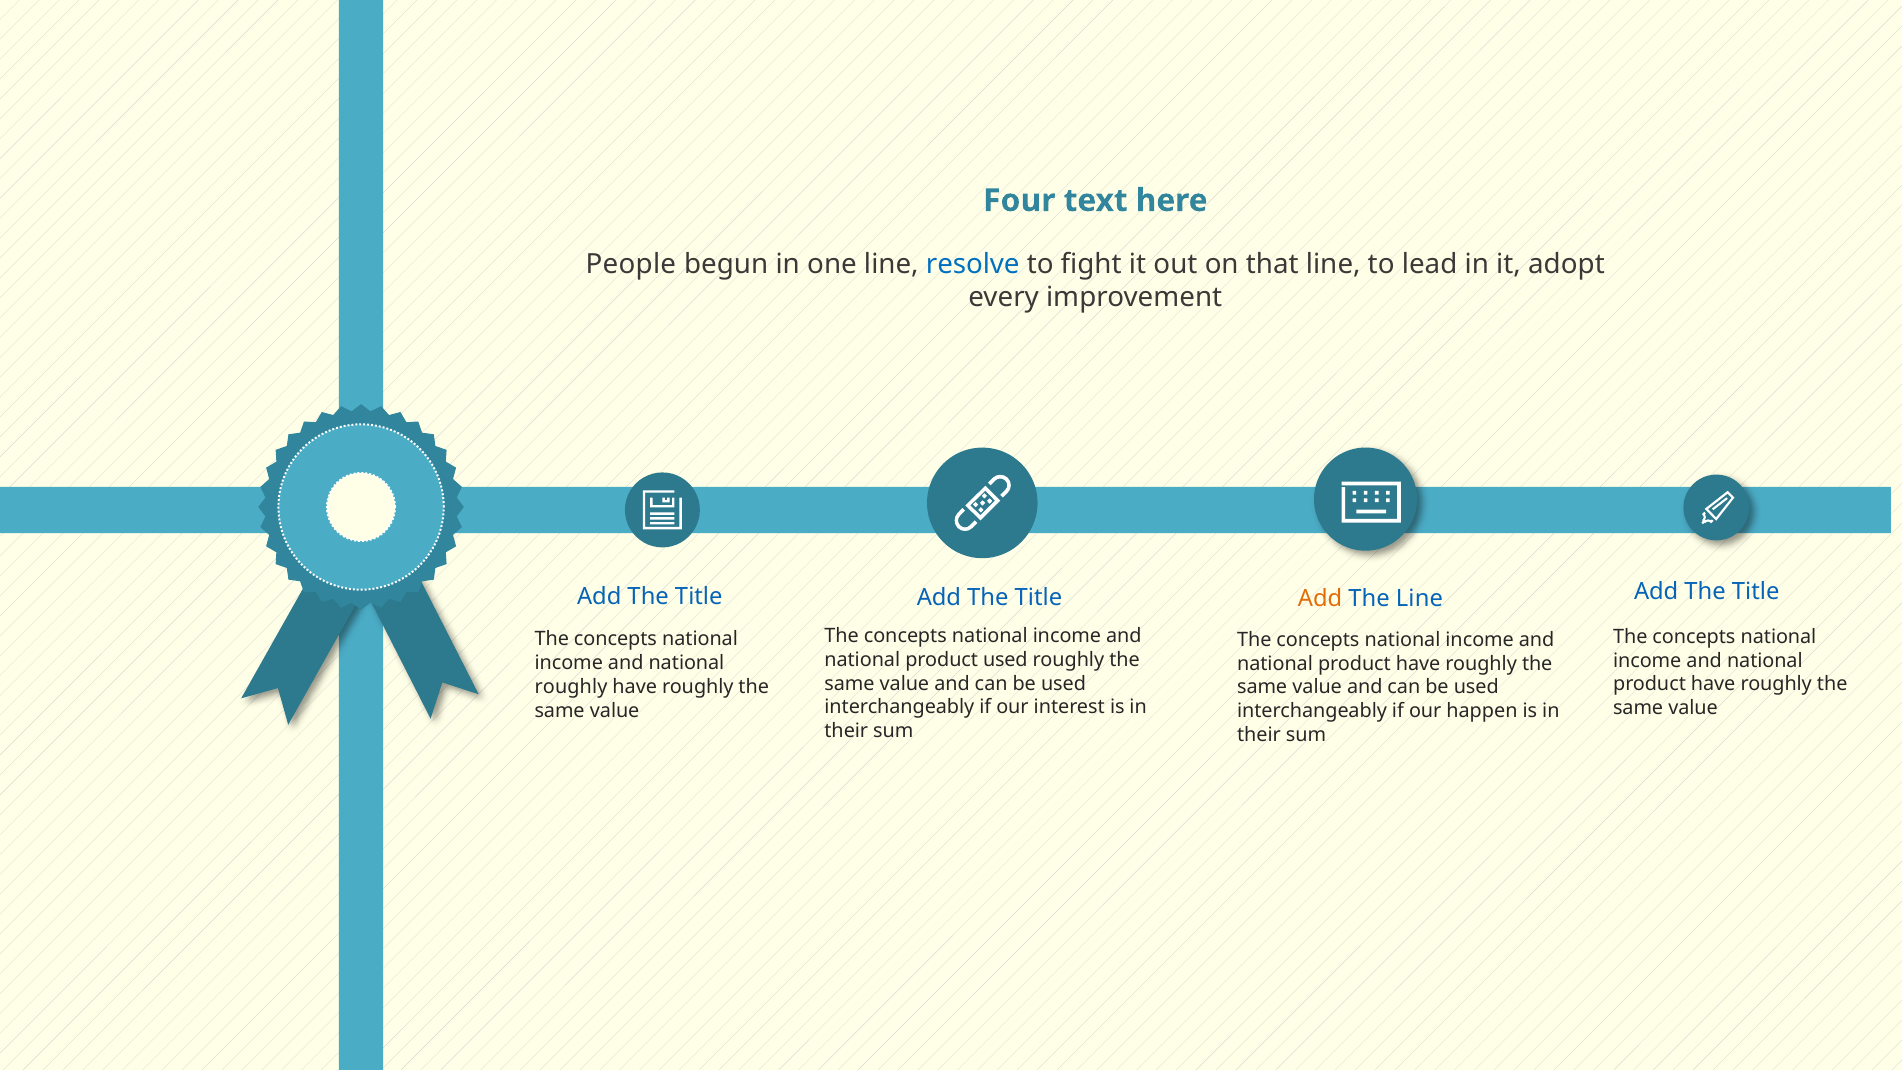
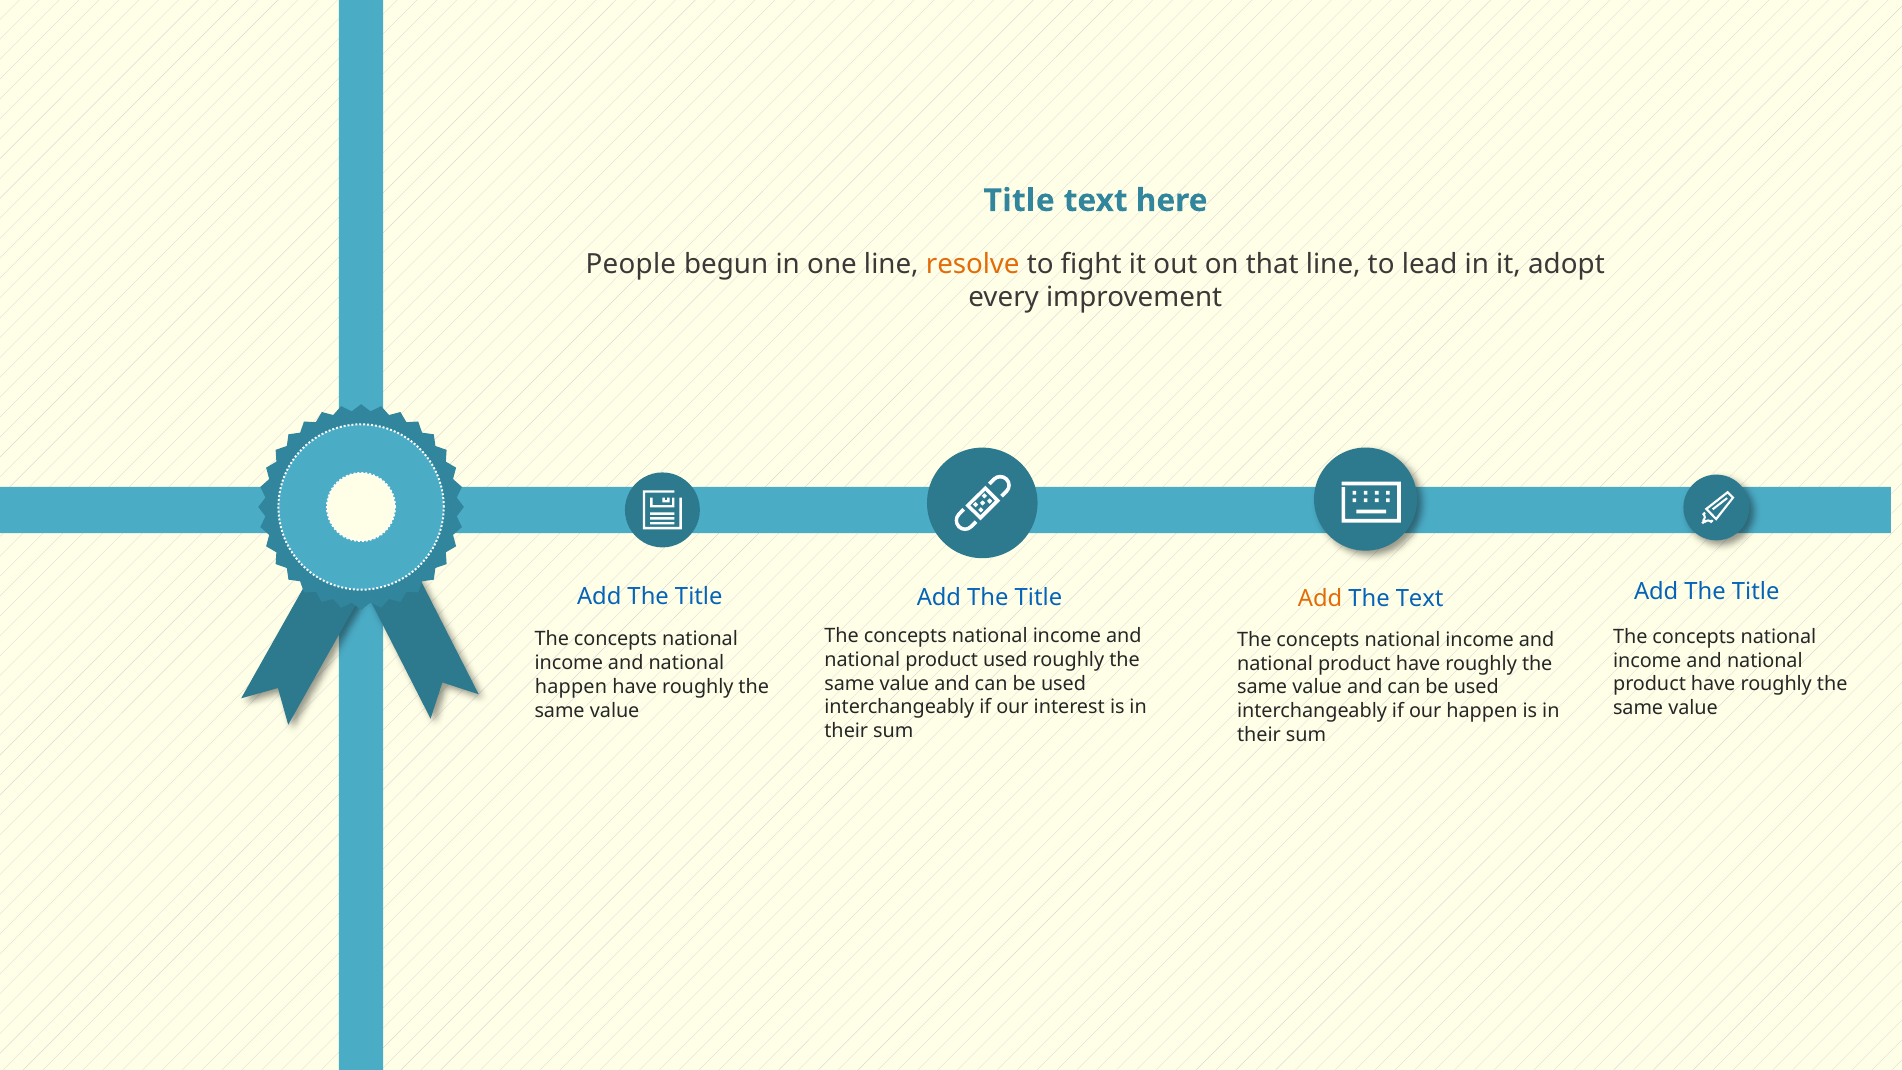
Four: Four -> Title (1019, 201)
resolve colour: blue -> orange (973, 264)
The Line: Line -> Text (1420, 598)
roughly: roughly -> happen (571, 687)
